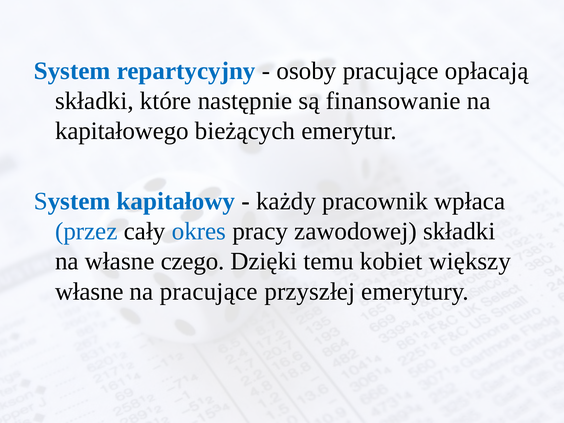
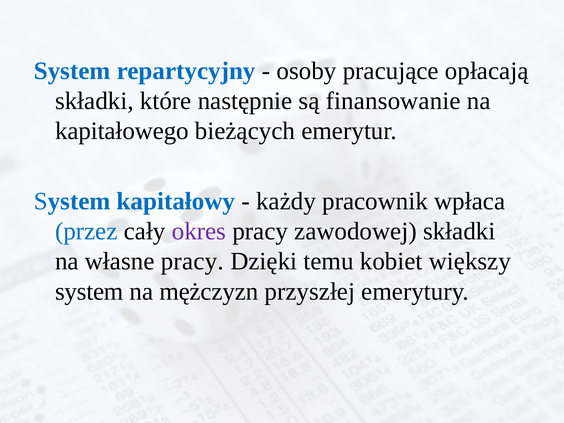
okres colour: blue -> purple (199, 231)
własne czego: czego -> pracy (192, 261)
własne: własne -> system (89, 291)
na pracujące: pracujące -> mężczyzn (209, 291)
